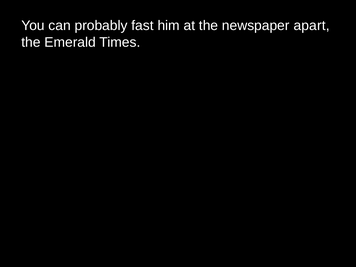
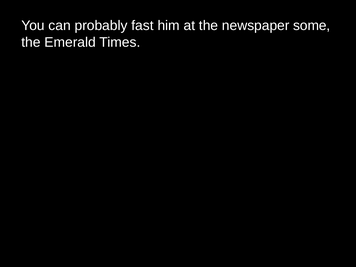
apart: apart -> some (312, 26)
